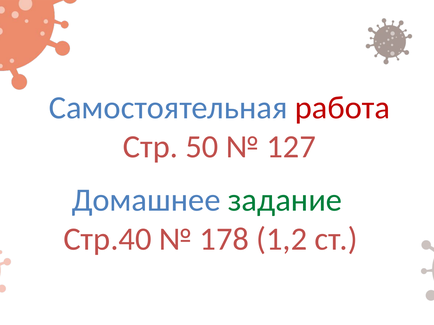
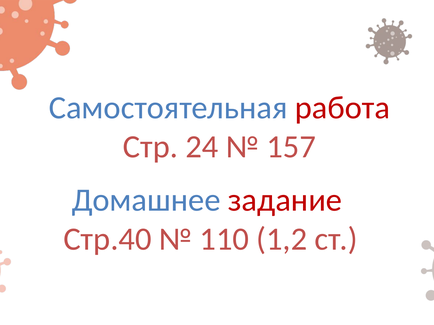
50: 50 -> 24 (202, 147)
127: 127 -> 157 (291, 147)
задание colour: green -> red (285, 200)
178: 178 -> 110 (224, 239)
